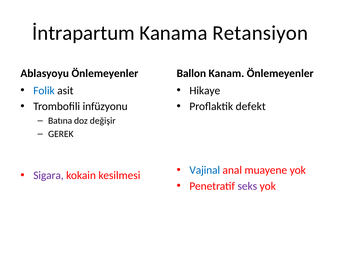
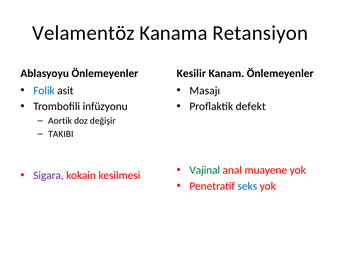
İntrapartum: İntrapartum -> Velamentöz (83, 33)
Ballon: Ballon -> Kesilir (191, 73)
Hikaye: Hikaye -> Masajı (205, 90)
Batına: Batına -> Aortik (60, 121)
GEREK: GEREK -> TAKIBI (61, 134)
Vajinal colour: blue -> green (205, 170)
seks colour: purple -> blue (247, 186)
